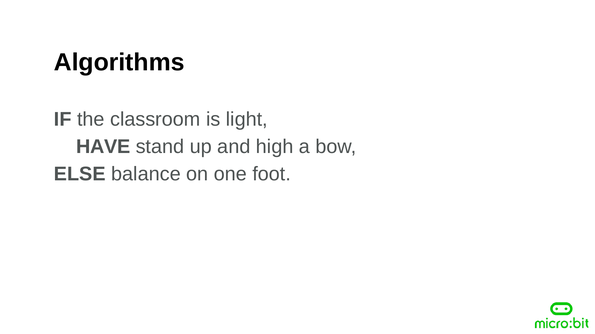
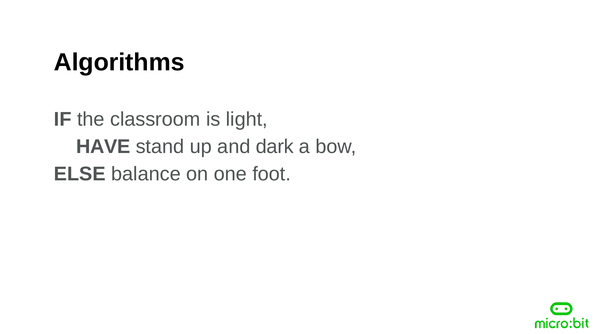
high: high -> dark (275, 147)
